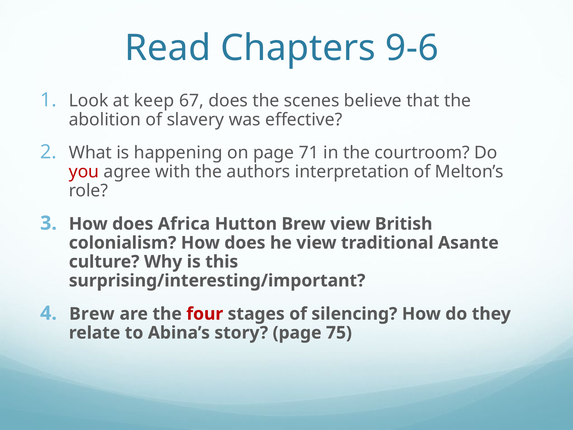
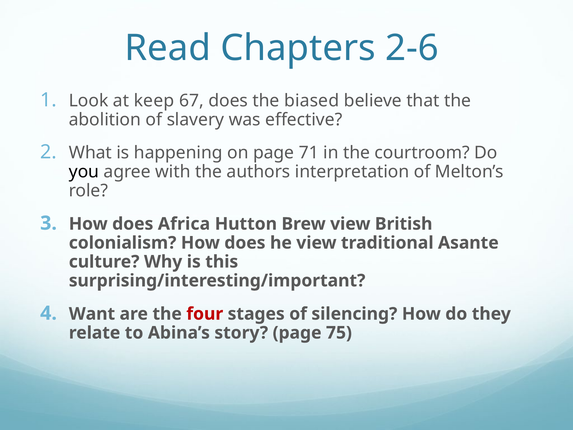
9-6: 9-6 -> 2-6 (412, 48)
scenes: scenes -> biased (312, 101)
you colour: red -> black (84, 172)
Brew: Brew -> Want (92, 314)
